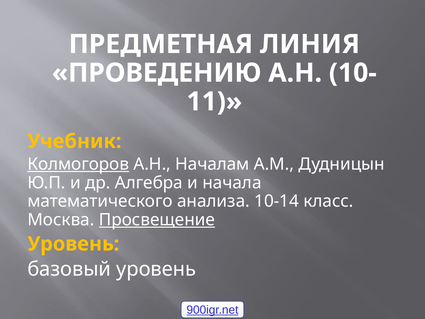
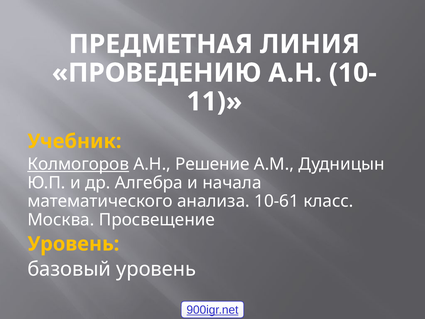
Началам: Началам -> Решение (212, 164)
10-14: 10-14 -> 10-61 (277, 201)
Просвещение underline: present -> none (157, 220)
